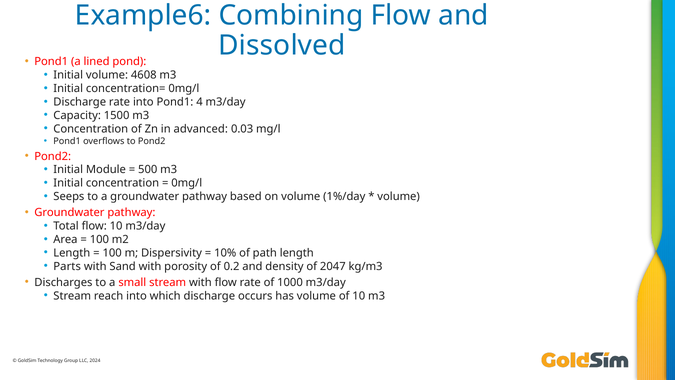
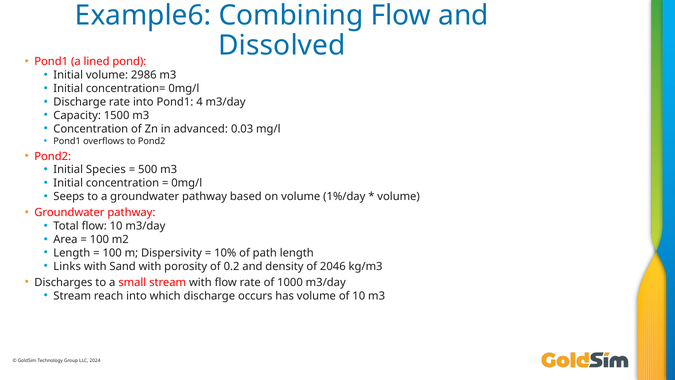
4608: 4608 -> 2986 (144, 75)
Module: Module -> Species (106, 170)
Parts: Parts -> Links (67, 266)
2047: 2047 -> 2046 (333, 266)
